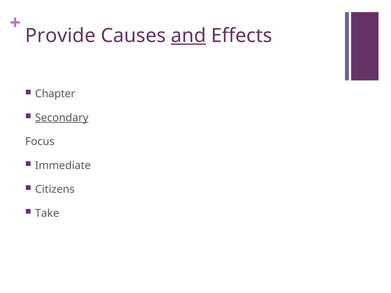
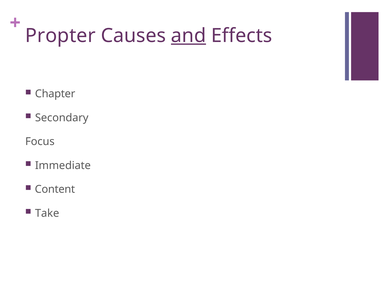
Provide: Provide -> Propter (60, 36)
Secondary underline: present -> none (62, 118)
Citizens: Citizens -> Content (55, 190)
